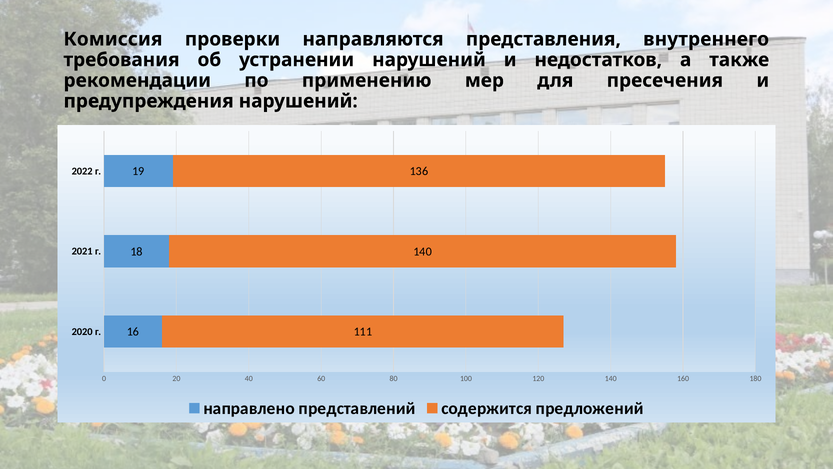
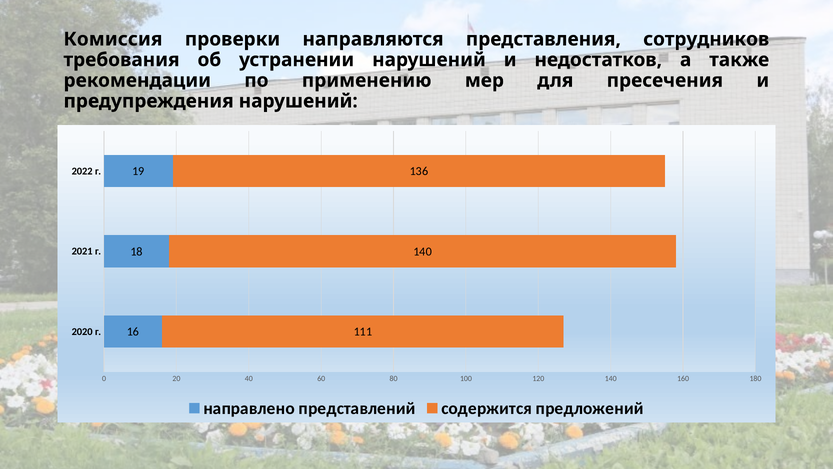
внутреннего: внутреннего -> сотрудников (706, 39)
